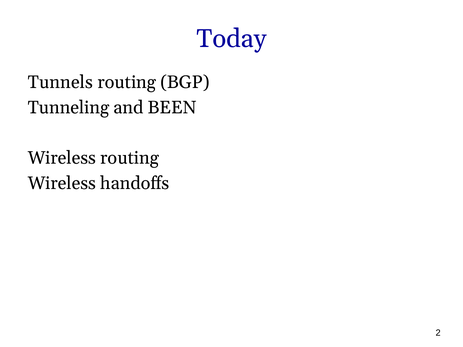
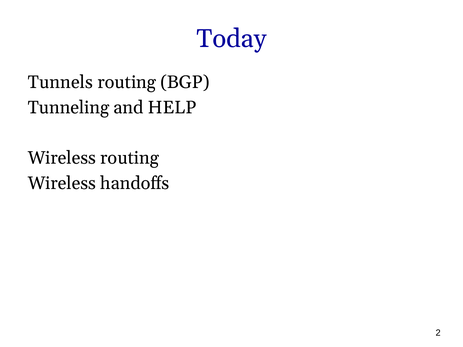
BEEN: BEEN -> HELP (172, 108)
